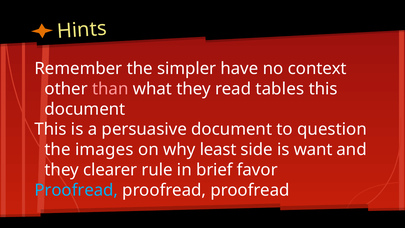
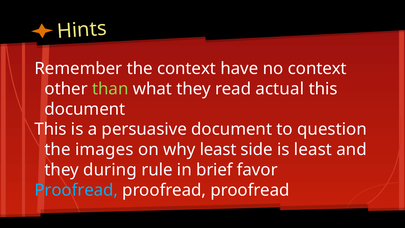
the simpler: simpler -> context (187, 69)
than colour: pink -> light green (110, 89)
tables: tables -> actual (280, 89)
is want: want -> least (313, 150)
clearer: clearer -> during (110, 170)
